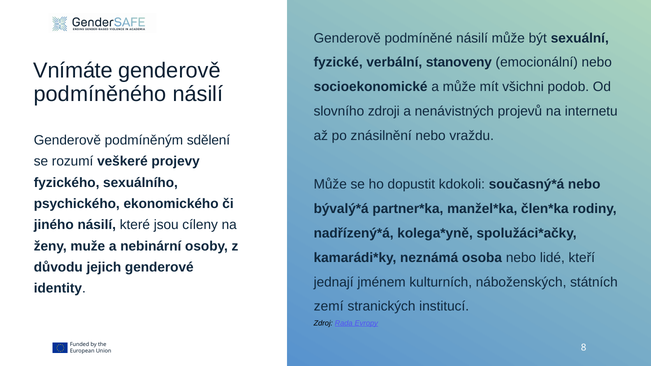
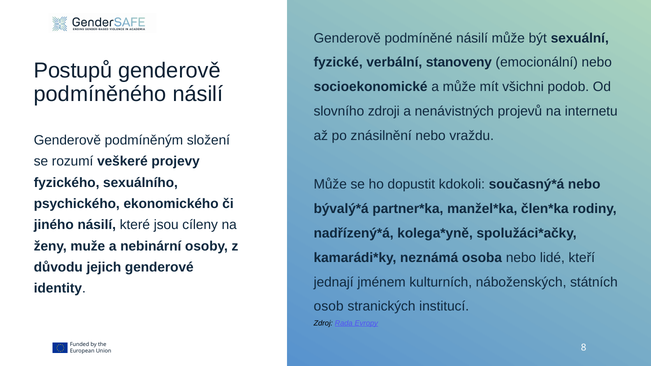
Vnímáte: Vnímáte -> Postupů (73, 70)
sdělení: sdělení -> složení (208, 140)
zemí: zemí -> osob (329, 307)
